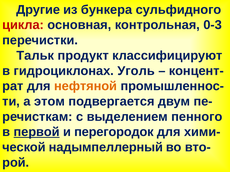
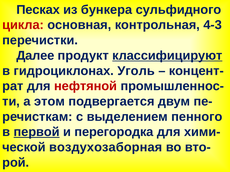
Другие: Другие -> Песках (38, 10)
0-3: 0-3 -> 4-3 (213, 25)
Тальк: Тальк -> Далее (35, 56)
классифицируют underline: none -> present (167, 56)
нефтяной colour: orange -> red (86, 86)
перегородок: перегородок -> перегородка (114, 132)
надымпеллерный: надымпеллерный -> воздухозаборная (106, 148)
